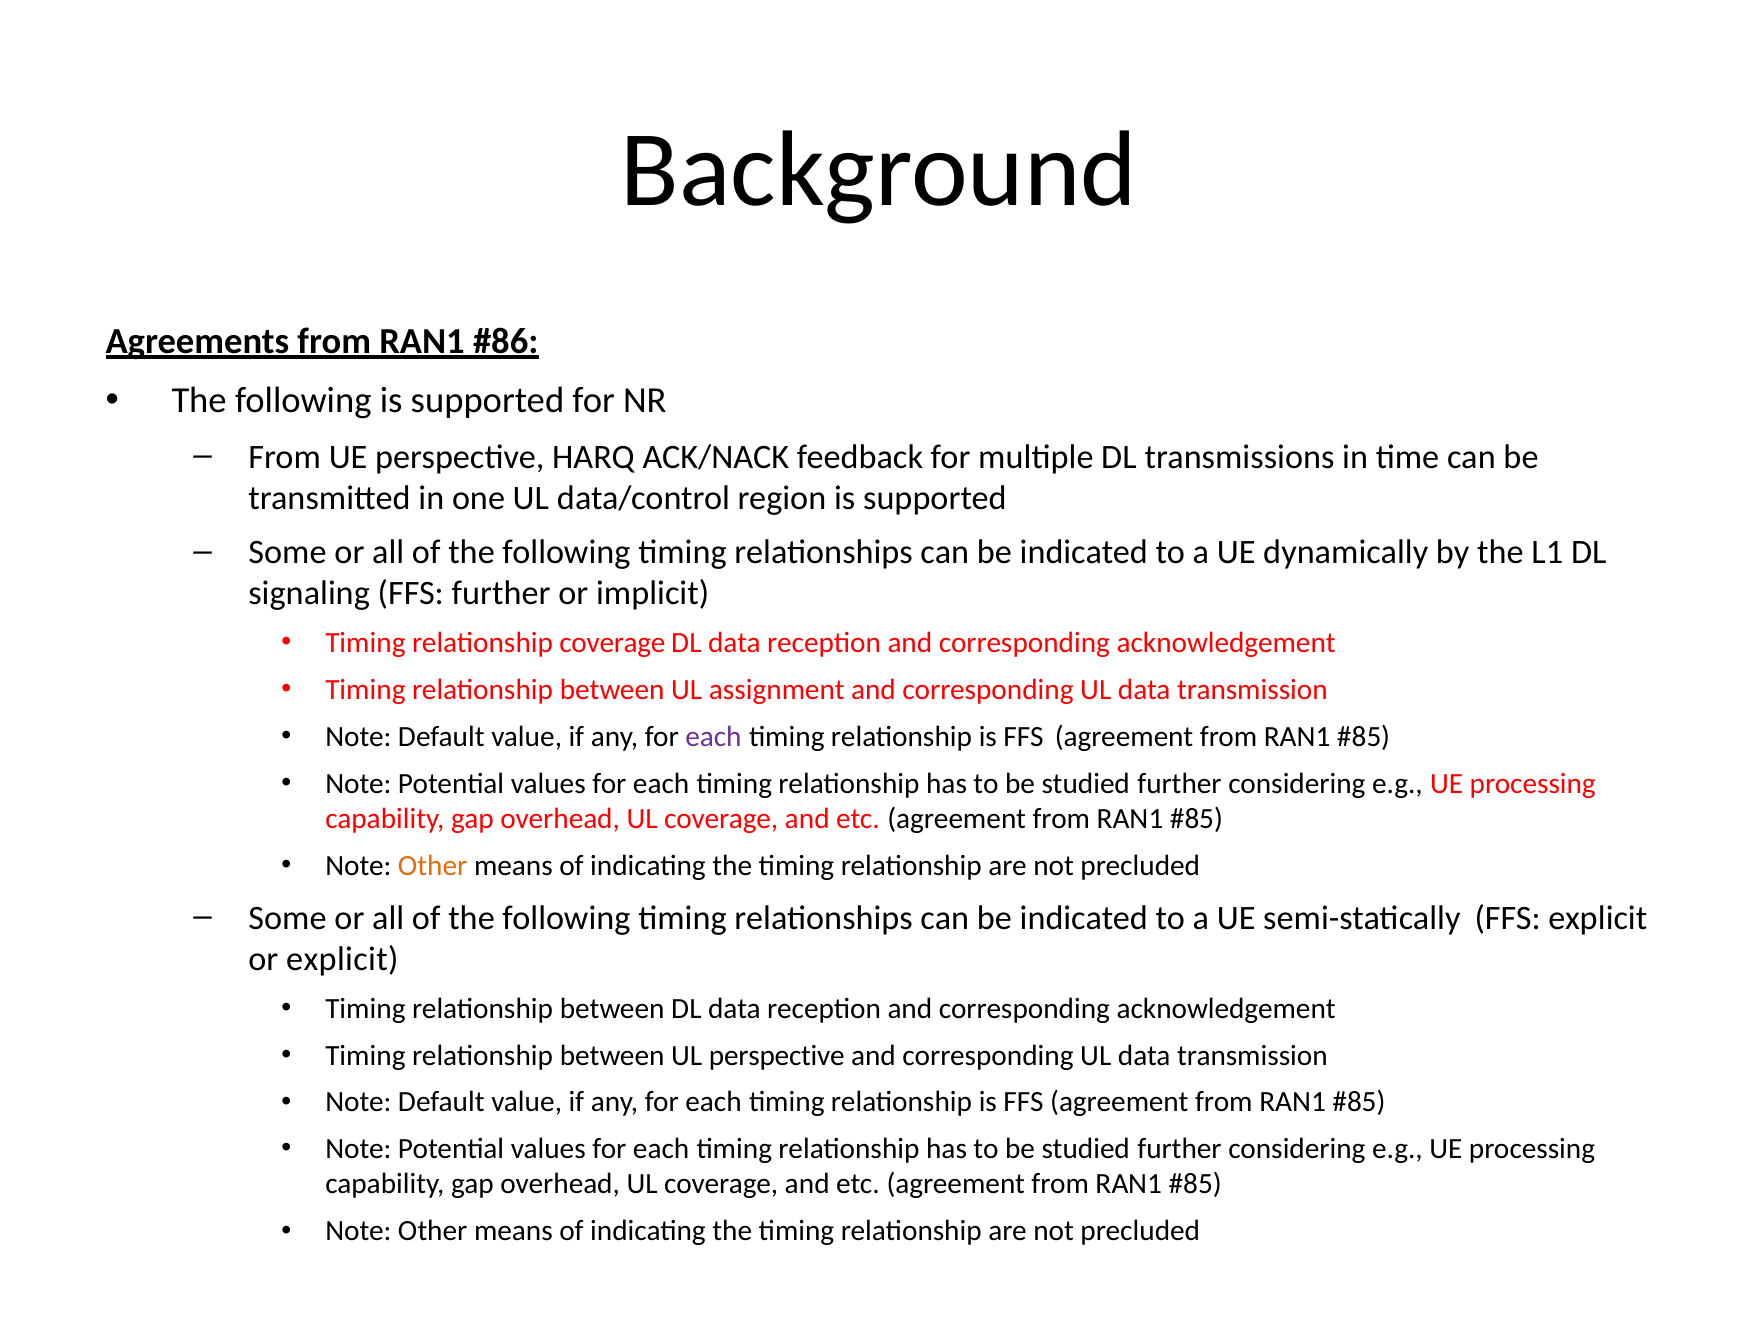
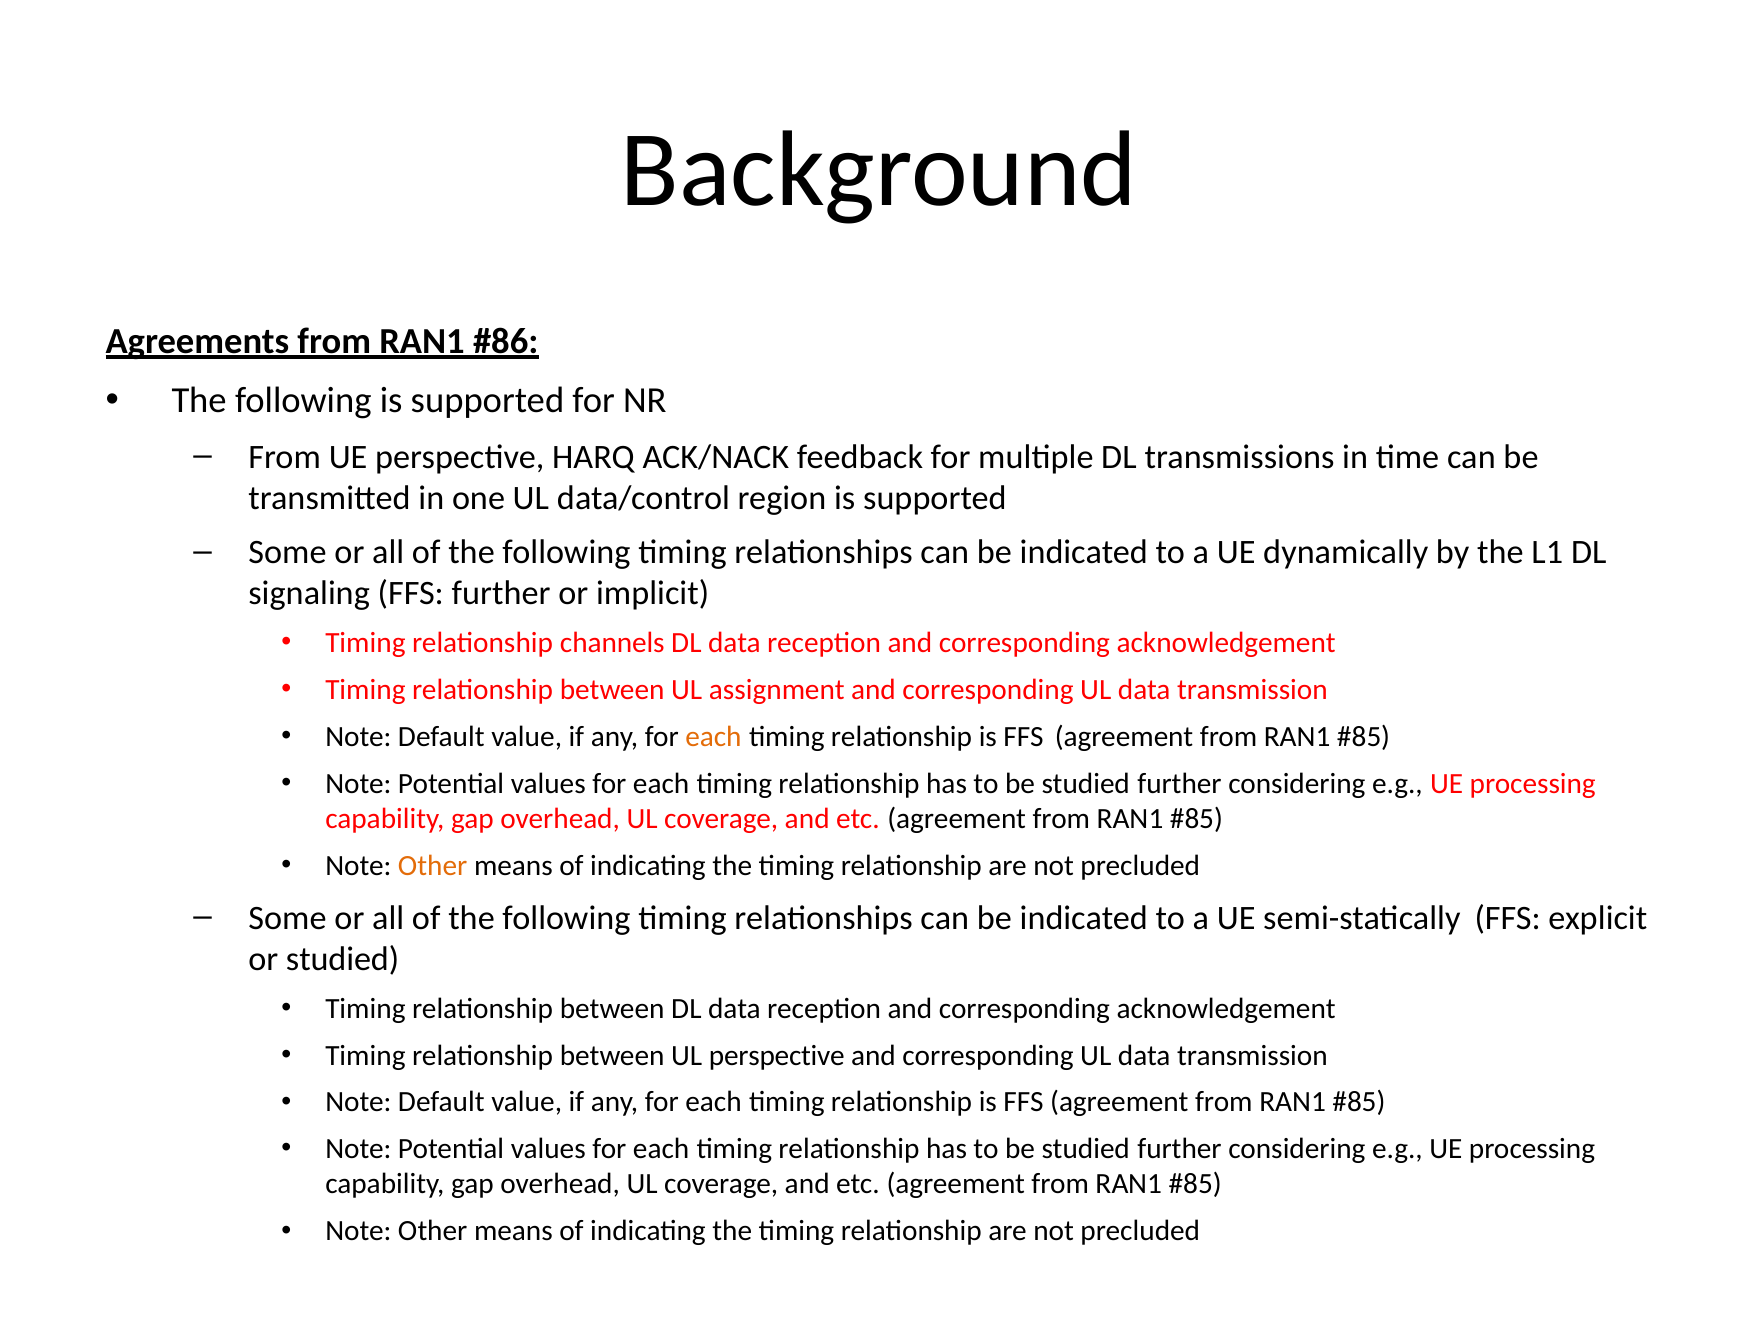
relationship coverage: coverage -> channels (612, 643)
each colour: purple -> orange (713, 737)
or explicit: explicit -> studied (343, 959)
